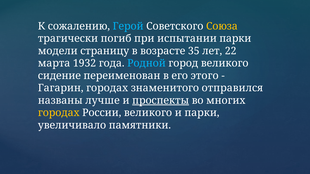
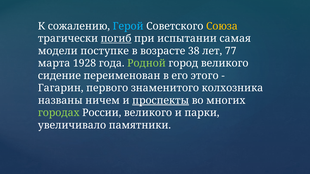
погиб underline: none -> present (116, 39)
испытании парки: парки -> самая (235, 39)
страницу: страницу -> поступке (105, 51)
35: 35 -> 38 (194, 51)
22: 22 -> 77 (231, 51)
1932: 1932 -> 1928 (85, 63)
Родной colour: light blue -> light green (146, 63)
Гагарин городах: городах -> первого (107, 88)
отправился: отправился -> колхозника (232, 88)
лучше: лучше -> ничем (103, 101)
городах colour: yellow -> light green (59, 113)
